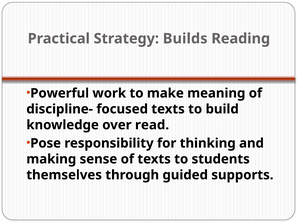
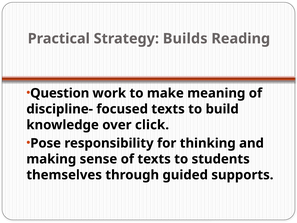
Powerful: Powerful -> Question (60, 93)
read: read -> click (152, 125)
